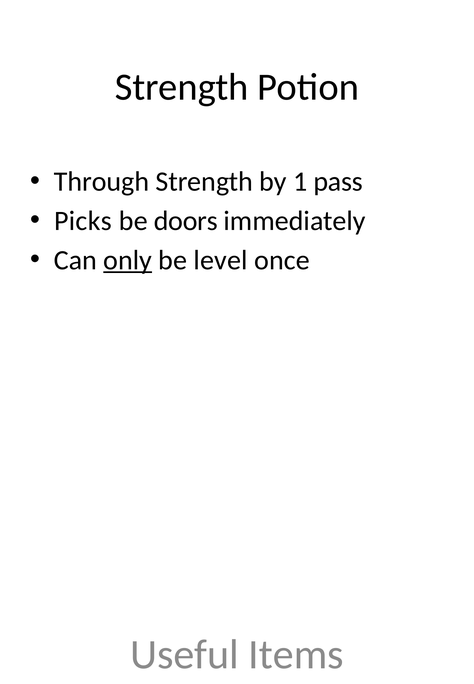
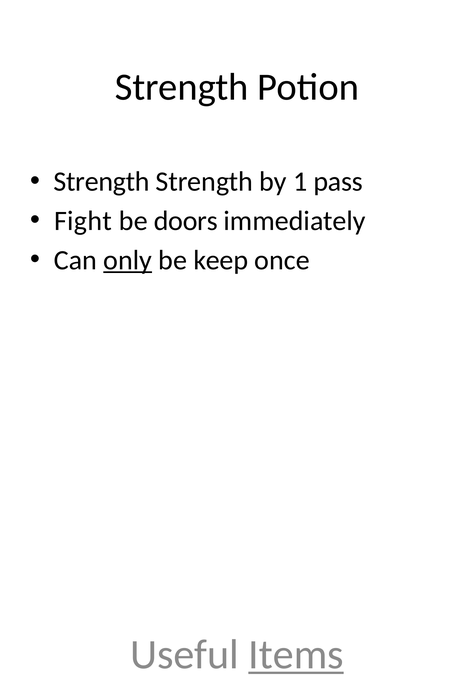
Through: Through -> Strength (102, 182)
Picks: Picks -> Fight (83, 221)
level: level -> keep (221, 260)
Items underline: none -> present (296, 655)
